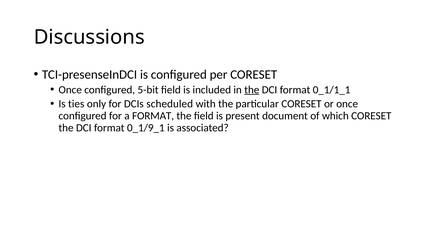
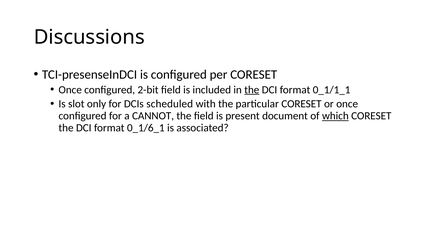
5-bit: 5-bit -> 2-bit (148, 90)
ties: ties -> slot (76, 104)
a FORMAT: FORMAT -> CANNOT (153, 116)
which underline: none -> present (335, 116)
0_1/9_1: 0_1/9_1 -> 0_1/6_1 (146, 128)
